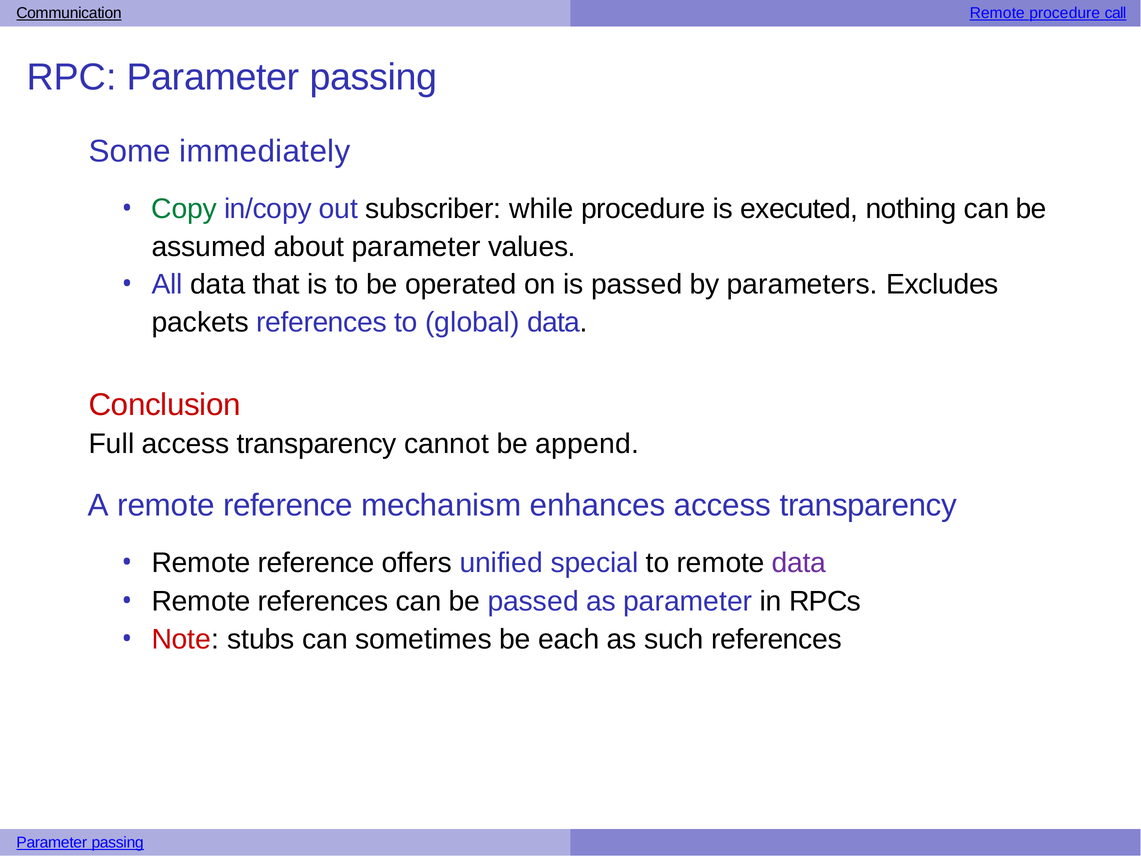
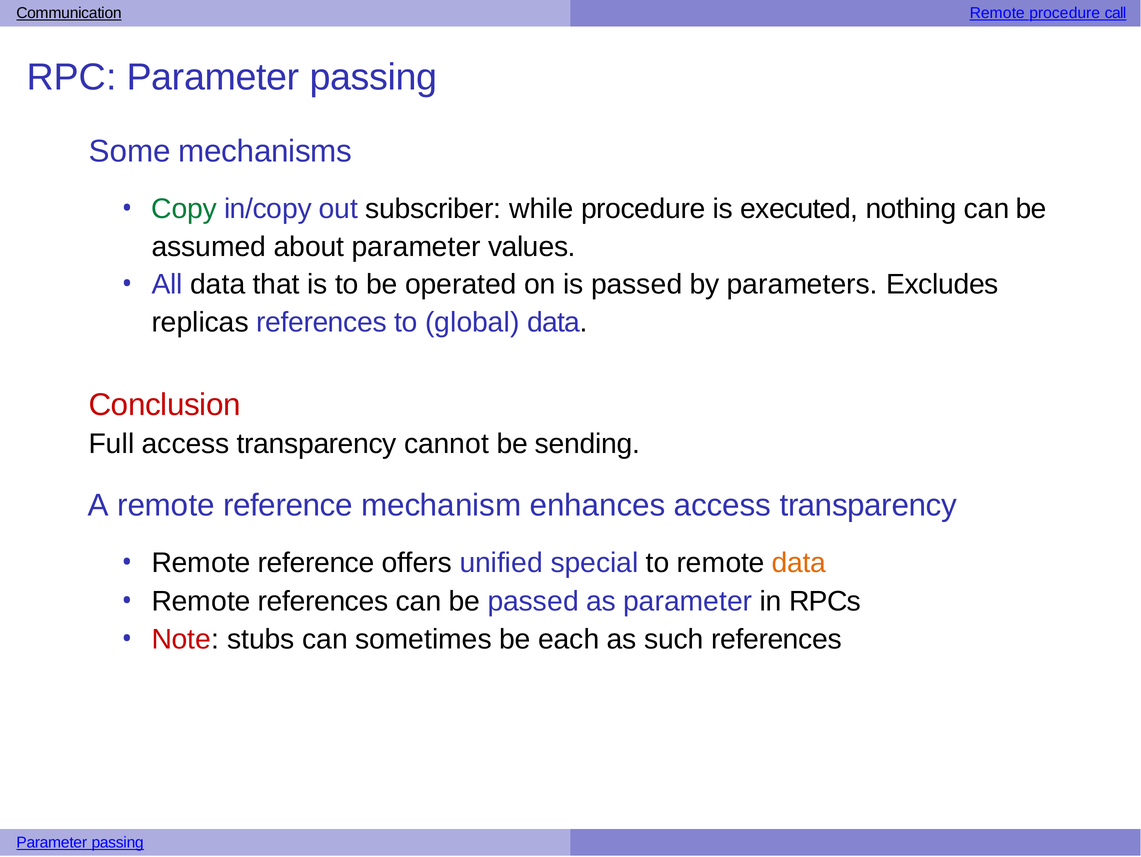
immediately: immediately -> mechanisms (265, 151)
packets: packets -> replicas (200, 322)
append: append -> sending (587, 443)
data colour: purple -> orange (799, 563)
